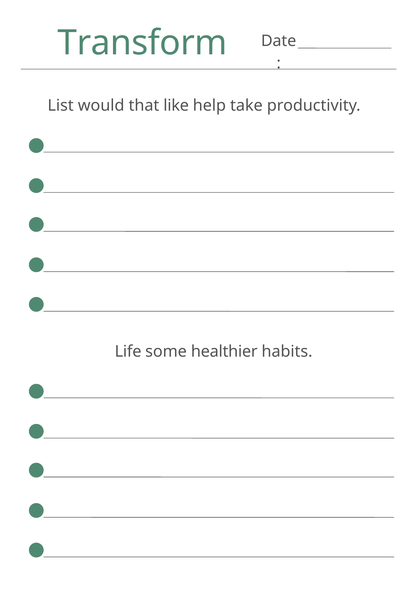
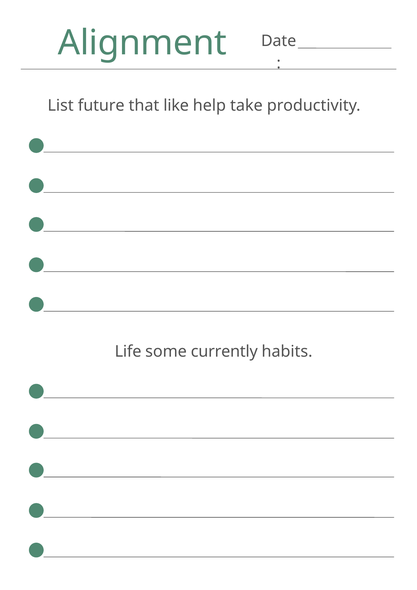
Transform: Transform -> Alignment (142, 43)
would: would -> future (101, 105)
healthier: healthier -> currently (224, 352)
